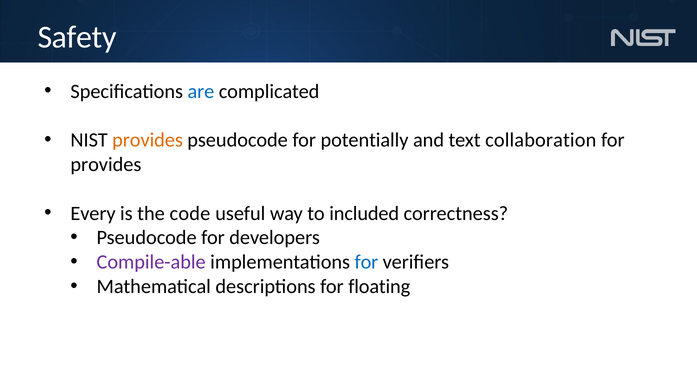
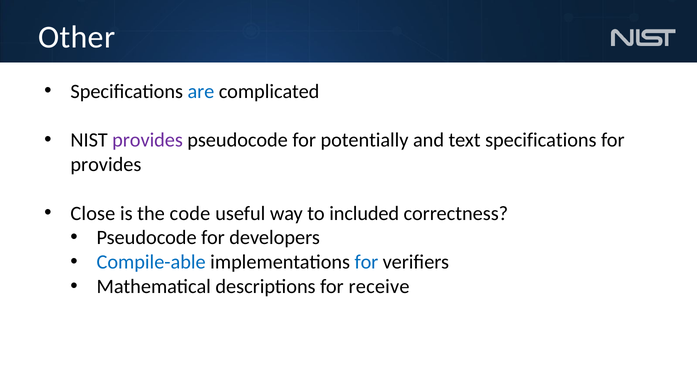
Safety: Safety -> Other (77, 37)
provides colour: orange -> purple (148, 140)
text collaboration: collaboration -> specifications (541, 140)
Every: Every -> Close (93, 213)
Compile-able colour: purple -> blue (151, 262)
floating: floating -> receive (379, 287)
